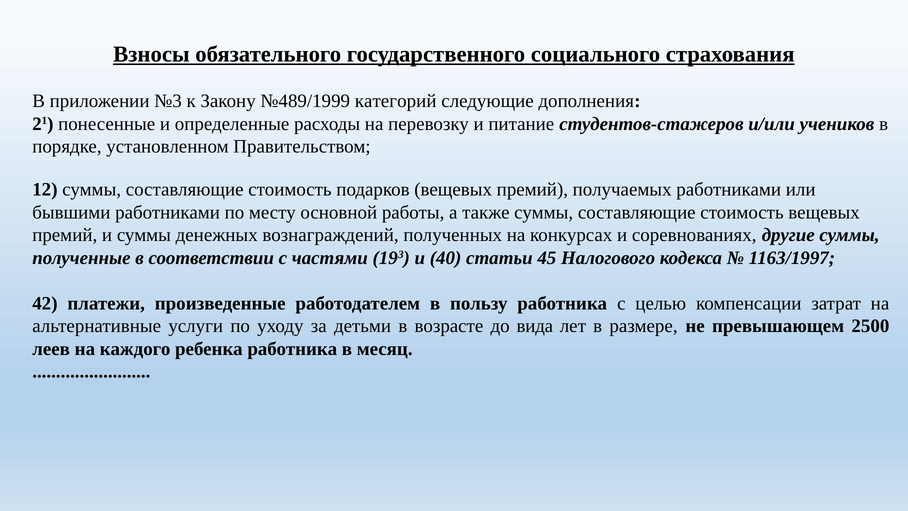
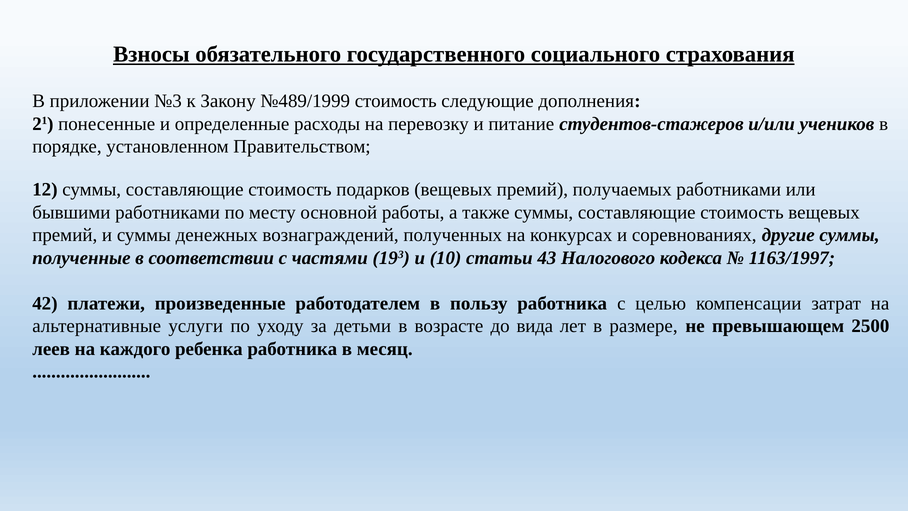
№489/1999 категорий: категорий -> стоимость (396, 101)
40: 40 -> 10 (446, 258)
45: 45 -> 43 (547, 258)
